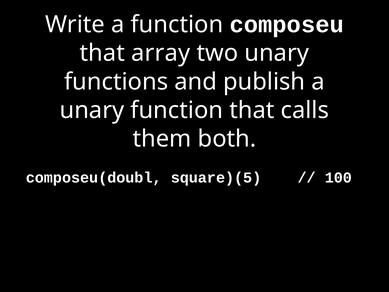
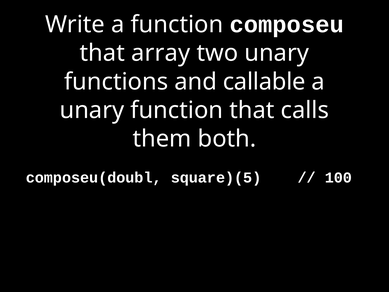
publish: publish -> callable (264, 82)
